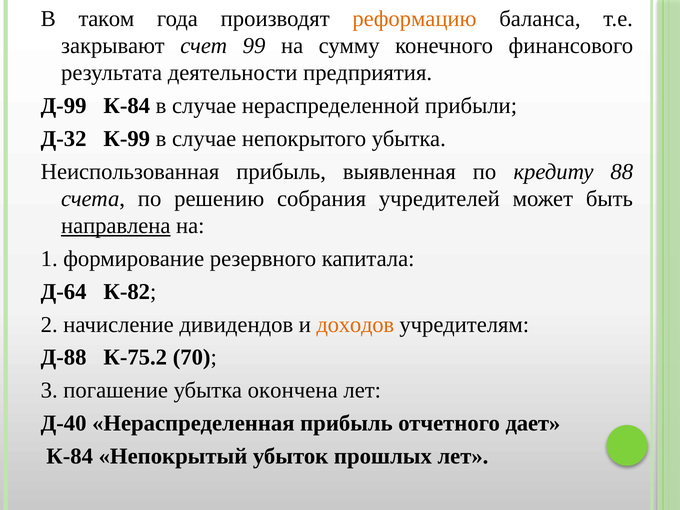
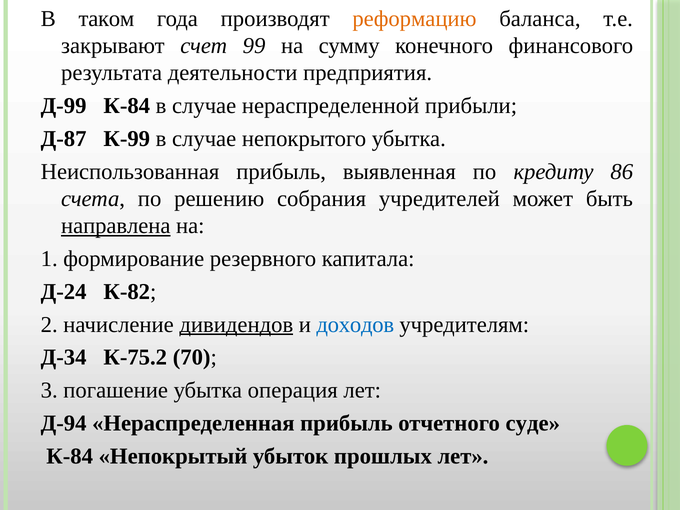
Д-32: Д-32 -> Д-87 (64, 139)
88: 88 -> 86 (622, 172)
Д-64: Д-64 -> Д-24 (64, 292)
дивидендов underline: none -> present (236, 325)
доходов colour: orange -> blue (355, 325)
Д-88: Д-88 -> Д-34 (64, 357)
окончена: окончена -> операция (293, 390)
Д-40: Д-40 -> Д-94 (64, 423)
дает: дает -> суде (533, 423)
